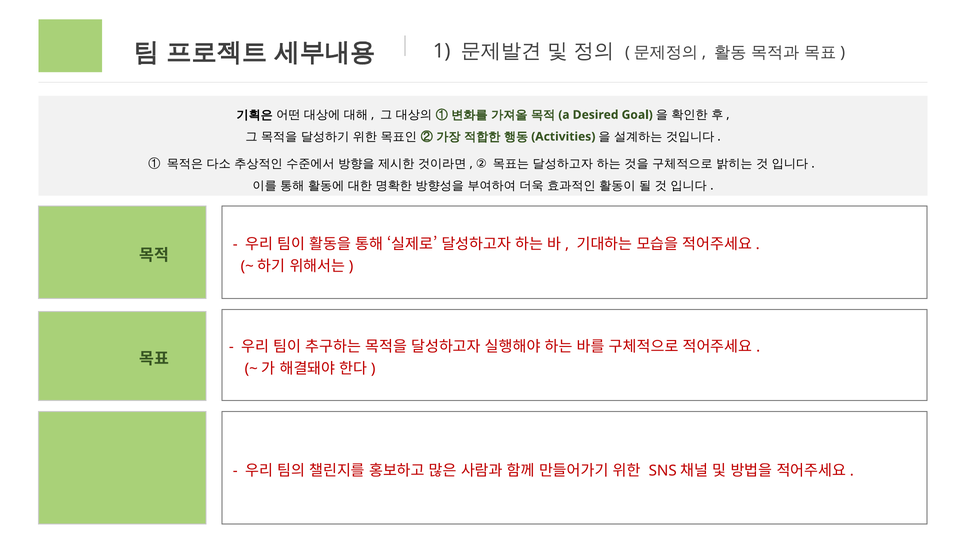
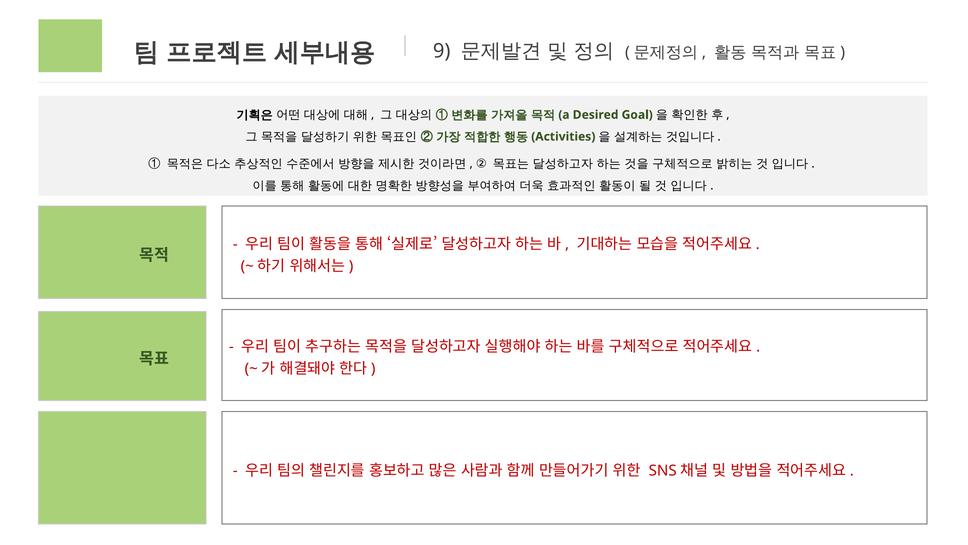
1: 1 -> 9 (442, 51)
